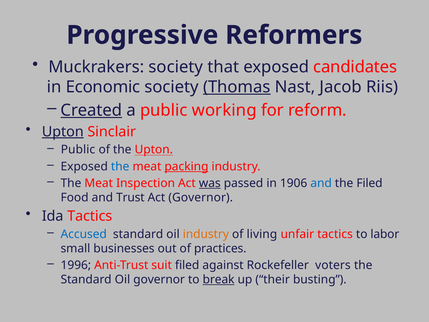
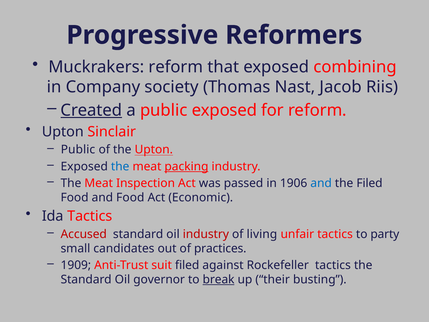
Muckrakers society: society -> reform (176, 67)
candidates: candidates -> combining (355, 67)
Economic: Economic -> Company (103, 87)
Thomas underline: present -> none (237, 87)
public working: working -> exposed (224, 110)
Upton underline: present -> none (63, 132)
was underline: present -> none (210, 183)
and Trust: Trust -> Food (130, 197)
Act Governor: Governor -> Economic (201, 197)
Accused colour: blue -> red (84, 234)
industry colour: orange -> red (206, 234)
labor: labor -> party (385, 234)
businesses: businesses -> candidates (124, 248)
1996: 1996 -> 1909 (76, 265)
Rockefeller voters: voters -> tactics (333, 265)
